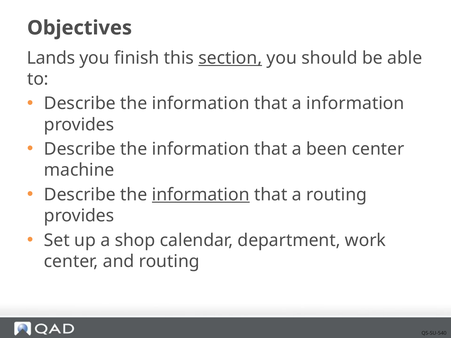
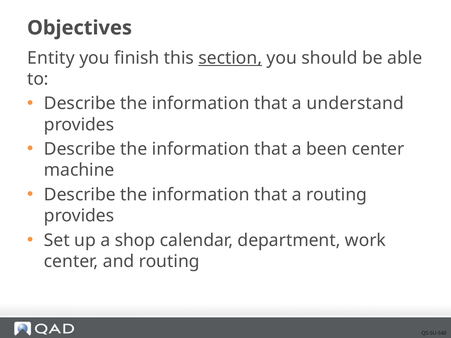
Lands: Lands -> Entity (51, 58)
a information: information -> understand (355, 104)
information underline: present -> none (201, 195)
